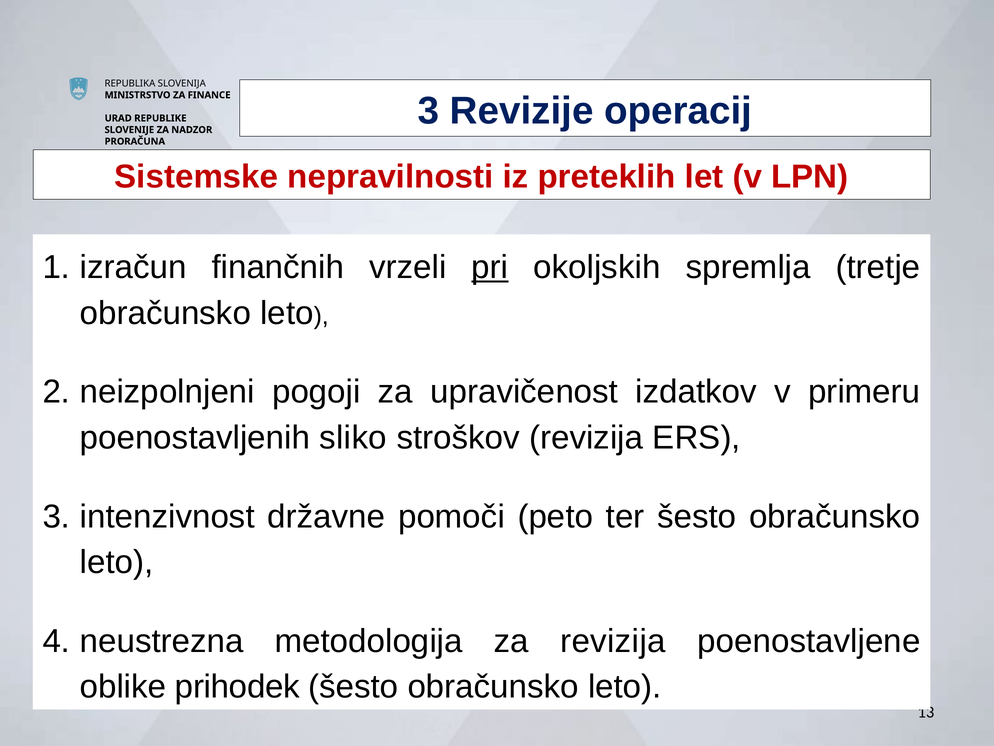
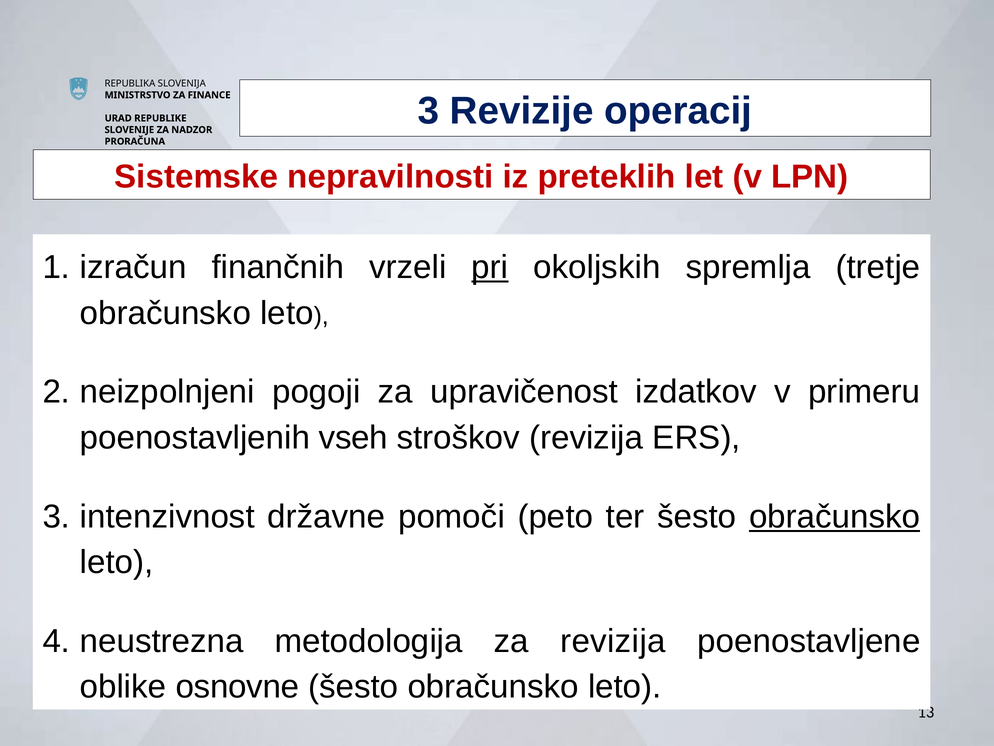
sliko: sliko -> vseh (353, 437)
obračunsko underline: none -> present (835, 516)
prihodek: prihodek -> osnovne (237, 687)
